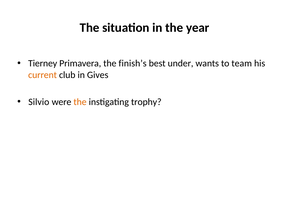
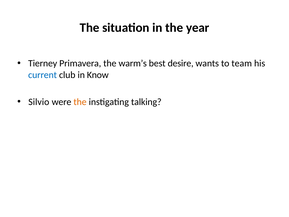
finish’s: finish’s -> warm’s (133, 63)
under: under -> desire (181, 63)
current colour: orange -> blue (43, 75)
Gives: Gives -> Know (98, 75)
trophy: trophy -> talking (146, 102)
